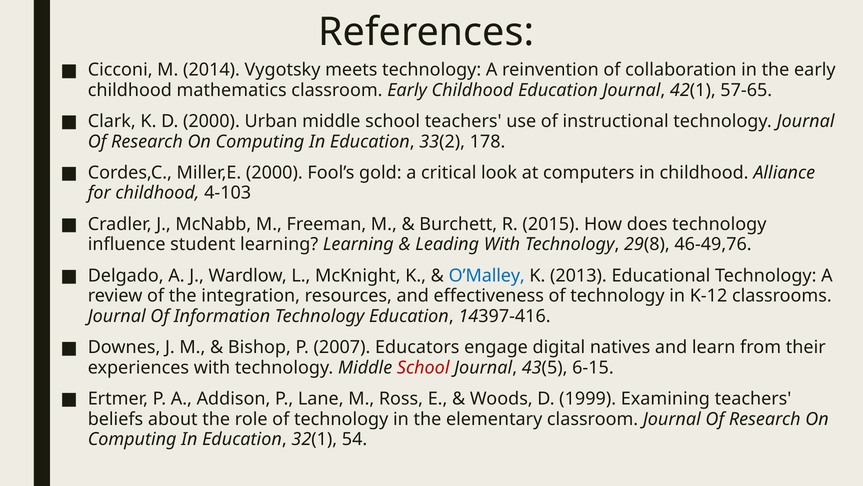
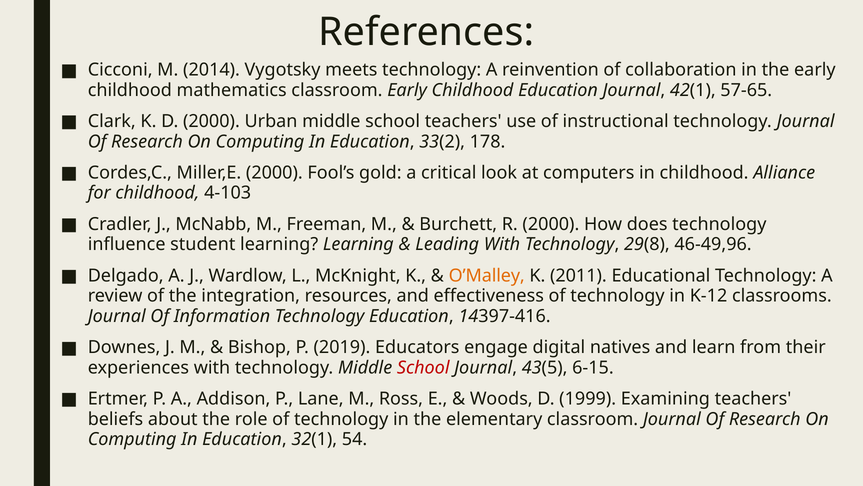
R 2015: 2015 -> 2000 (551, 224)
46-49,76: 46-49,76 -> 46-49,96 (713, 244)
O’Malley colour: blue -> orange (487, 275)
2013: 2013 -> 2011 (578, 275)
2007: 2007 -> 2019 (342, 347)
